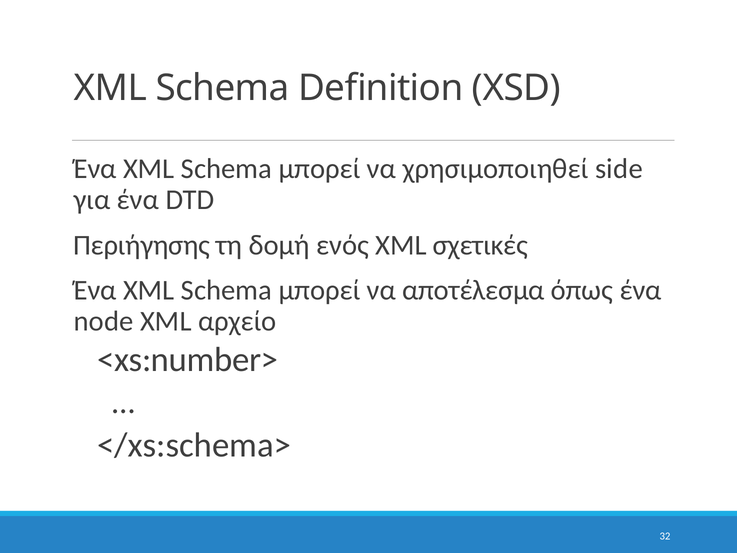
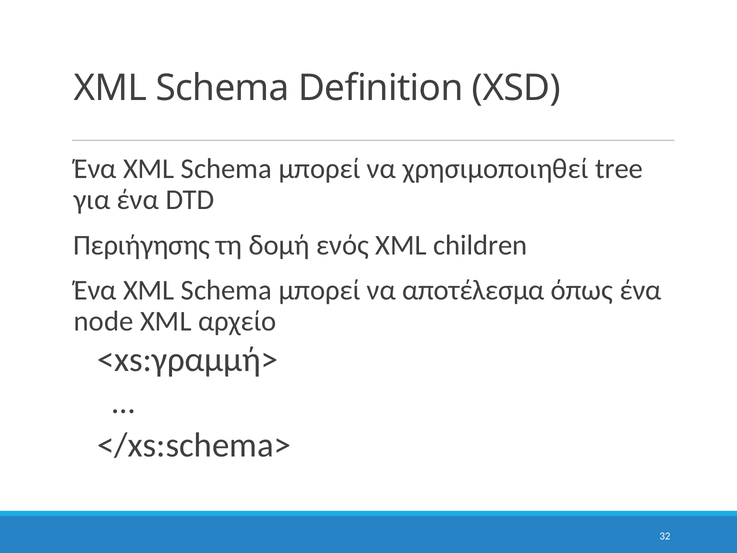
side: side -> tree (619, 169)
σχετικές: σχετικές -> children (480, 245)
<xs:number>: <xs:number> -> <xs:γραμμή> (188, 360)
